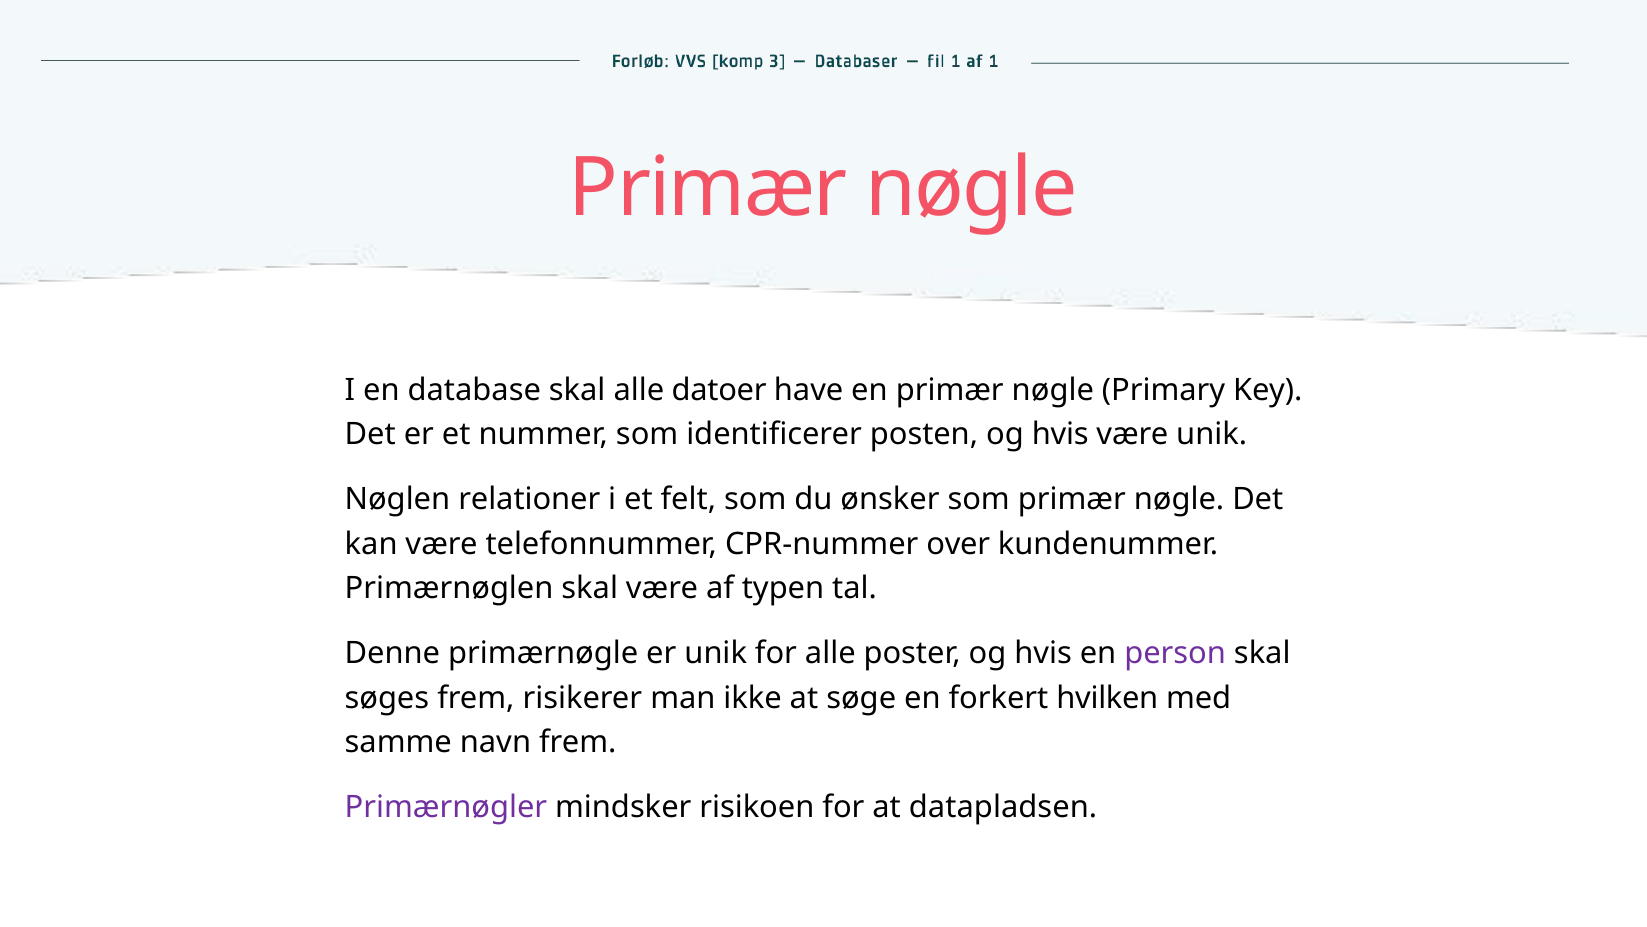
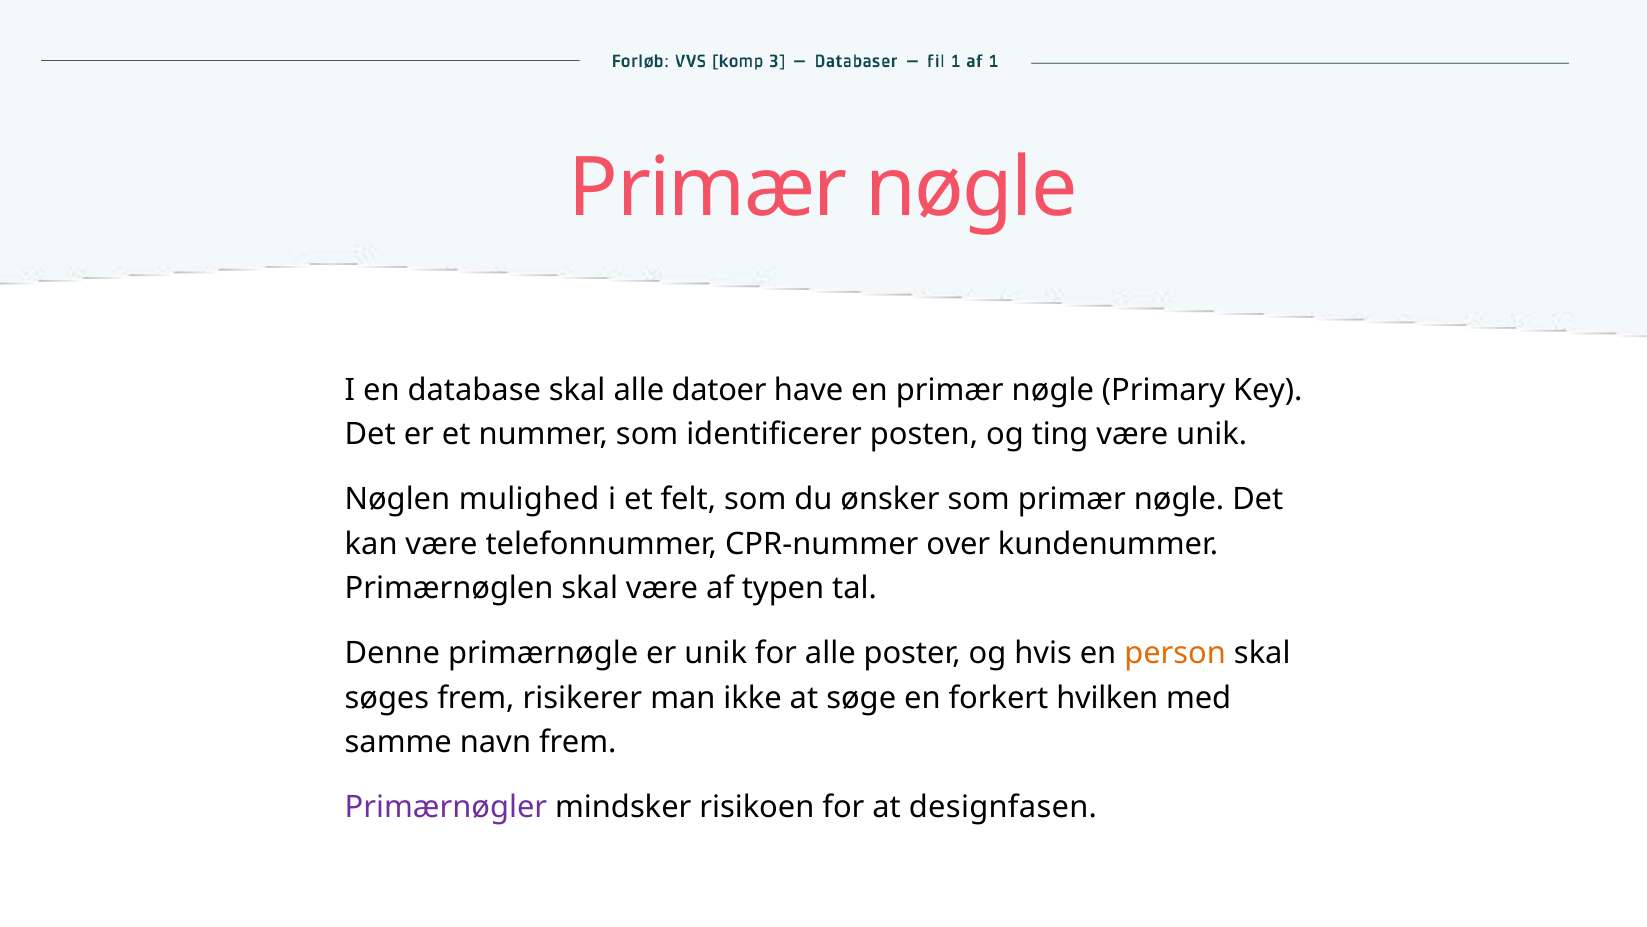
posten og hvis: hvis -> ting (1060, 434)
relationer: relationer -> mulighed (529, 499)
person colour: purple -> orange (1175, 653)
datapladsen: datapladsen -> designfasen (1003, 807)
